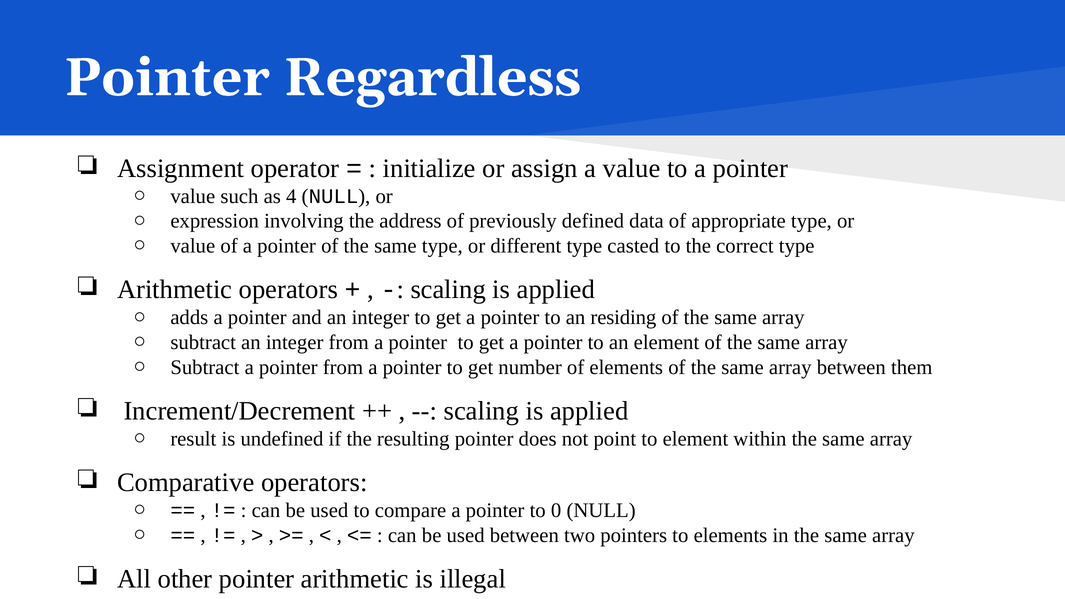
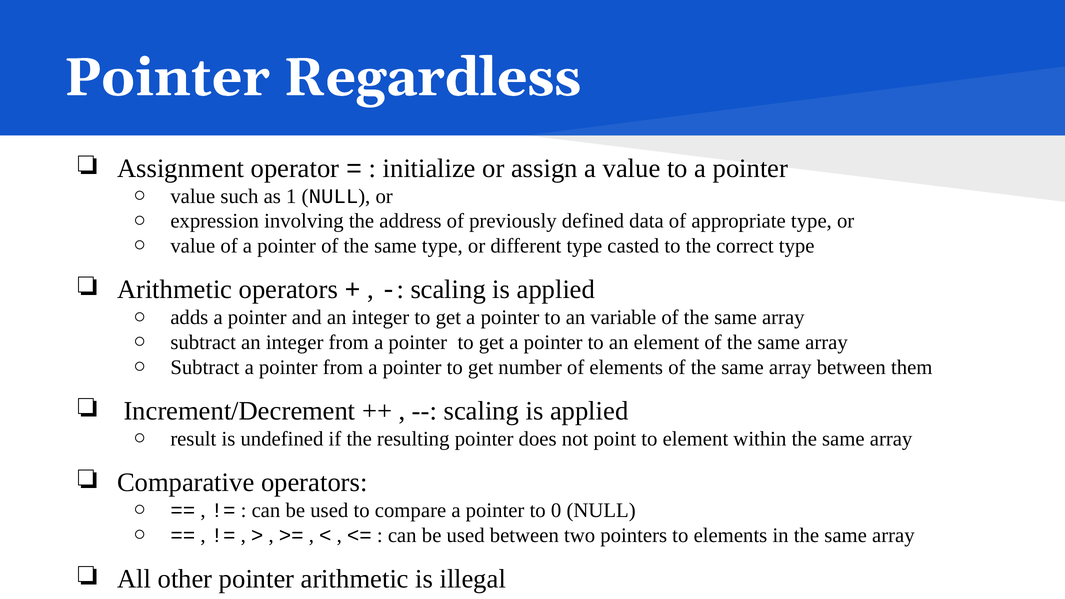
4: 4 -> 1 (291, 196)
residing: residing -> variable (623, 318)
